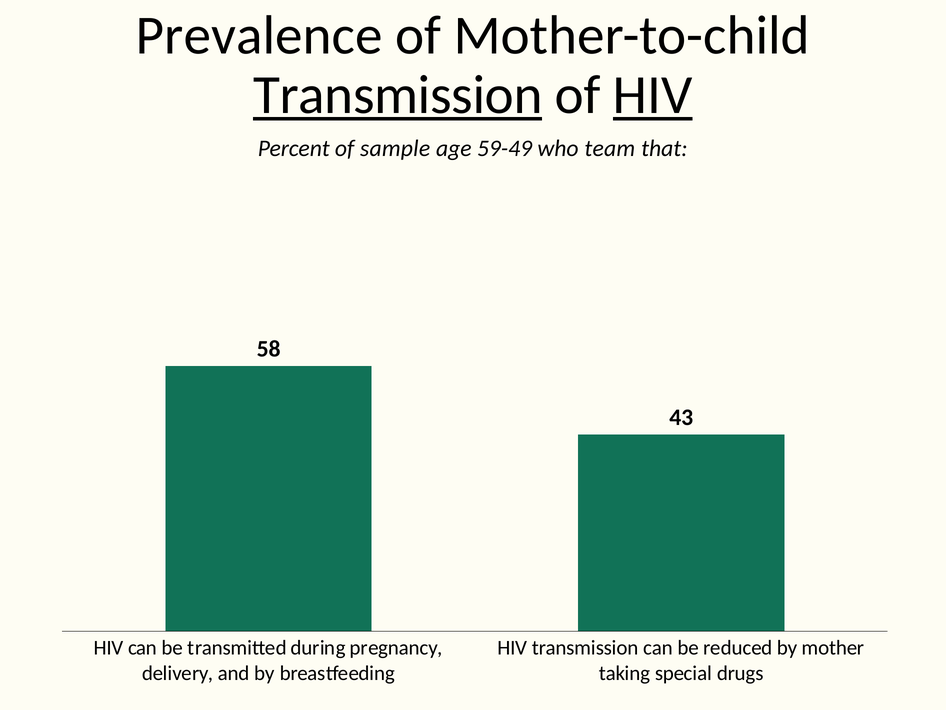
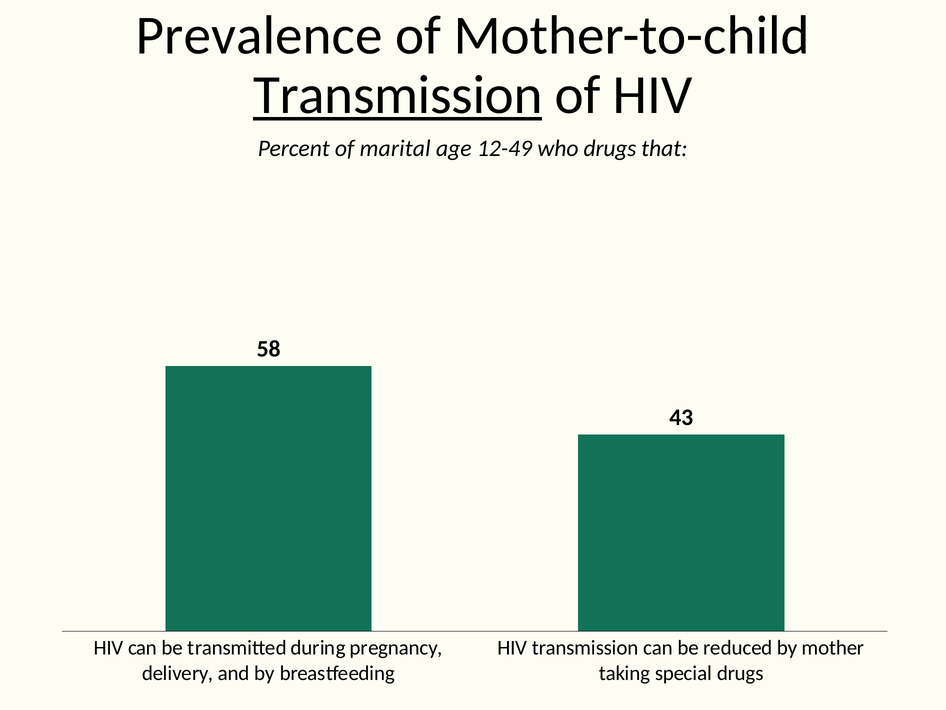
HIV underline: present -> none (653, 95)
sample: sample -> marital (395, 149)
59-49: 59-49 -> 12-49 (505, 149)
who team: team -> drugs (610, 149)
